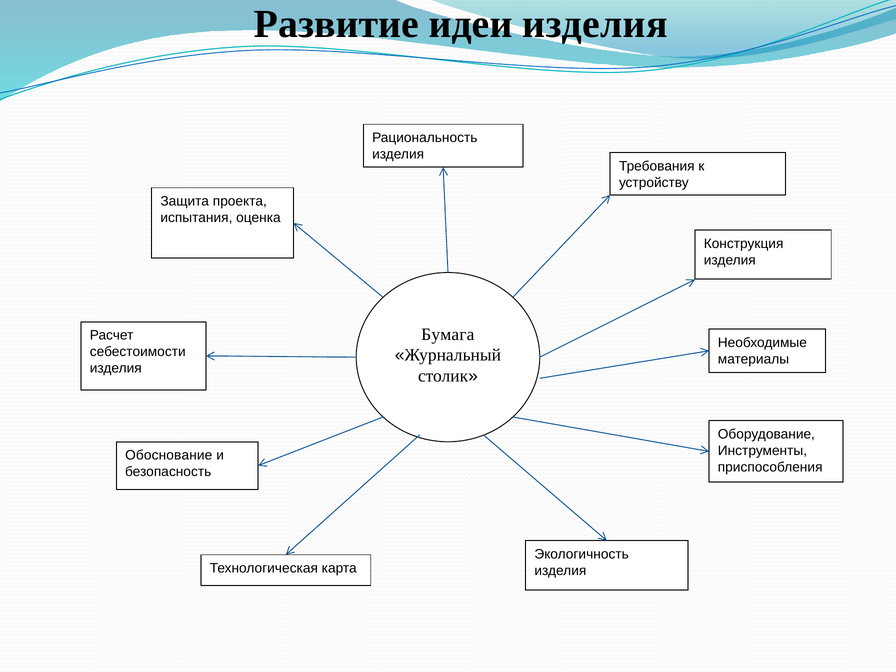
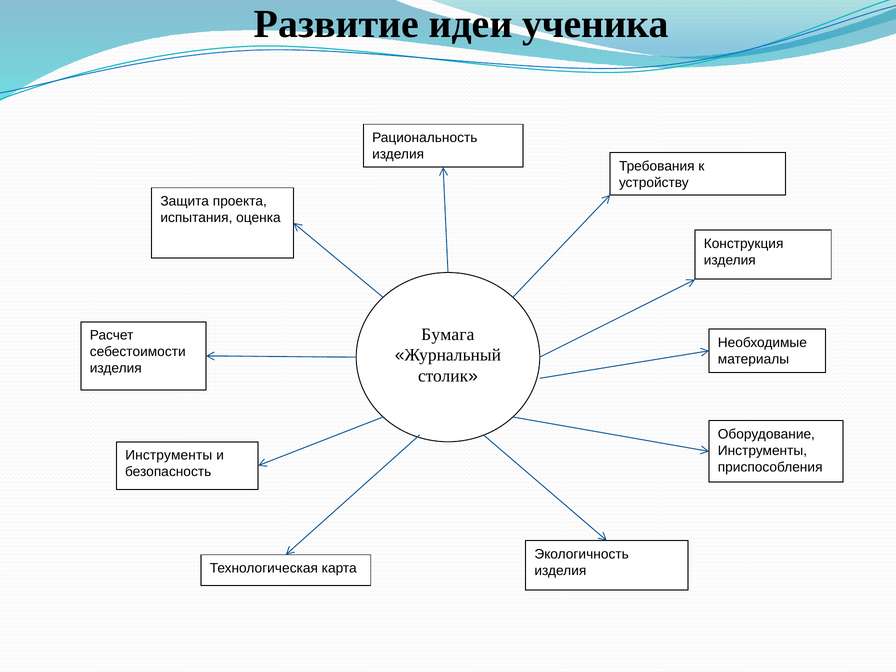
идеи изделия: изделия -> ученика (595, 24)
Обоснование: Обоснование -> Инструменты (169, 455)
